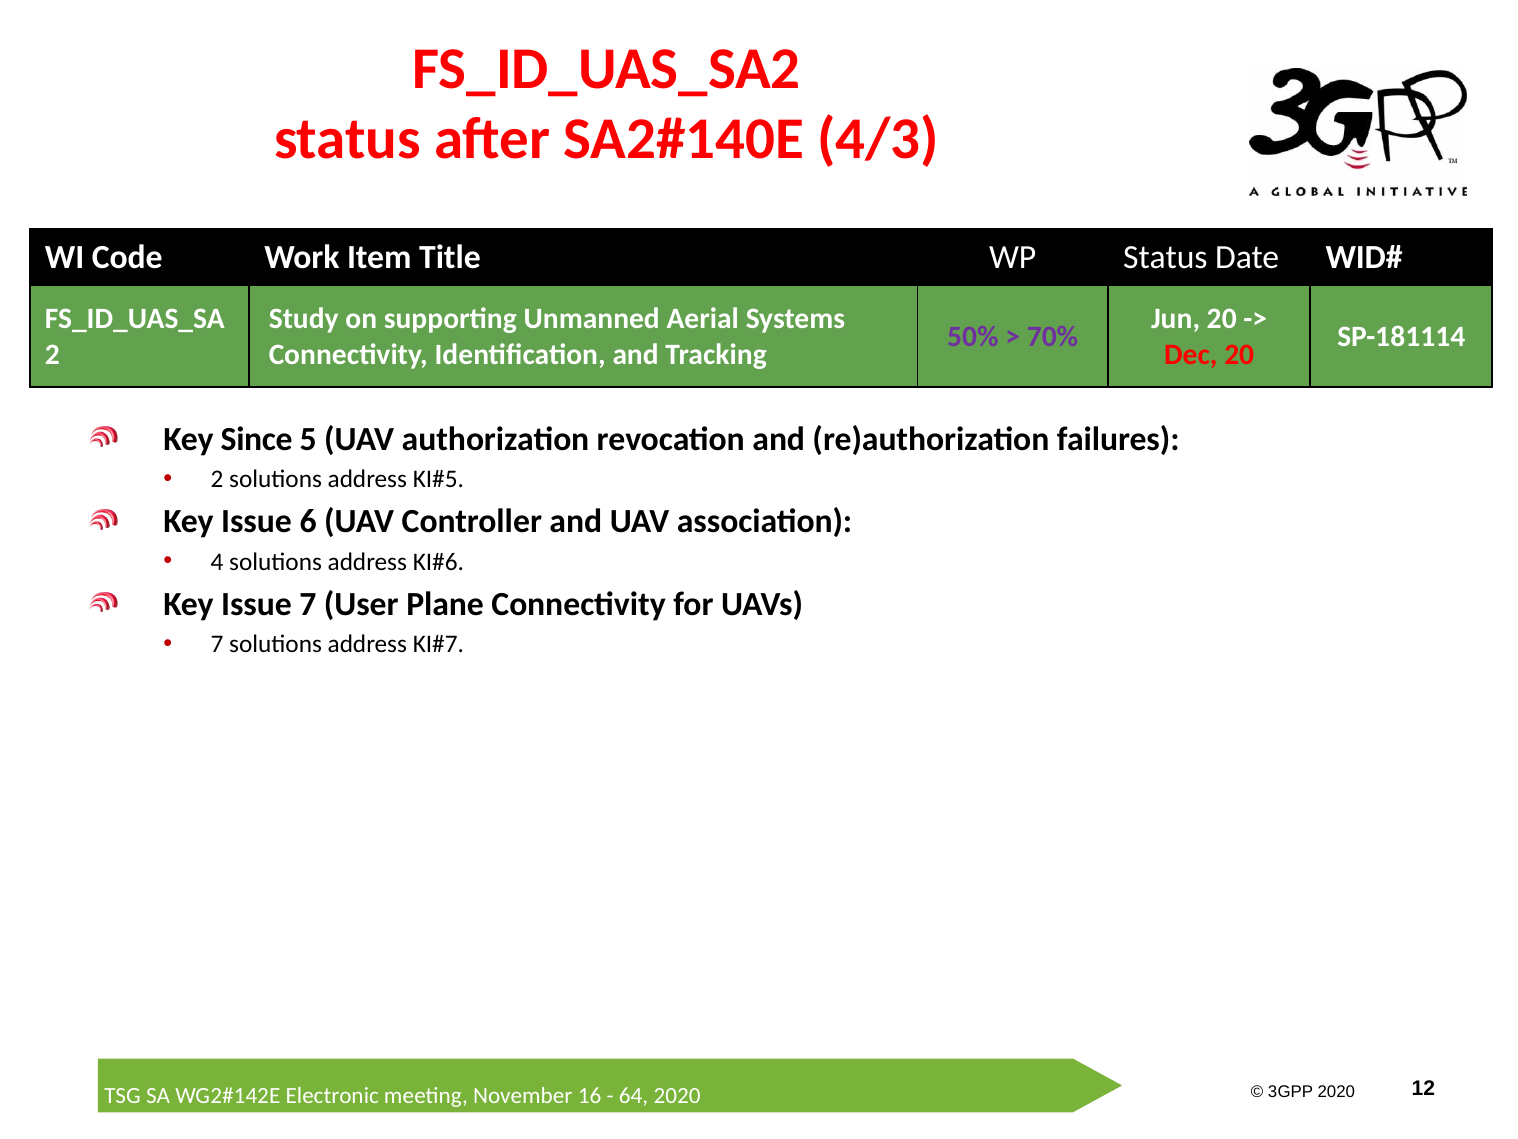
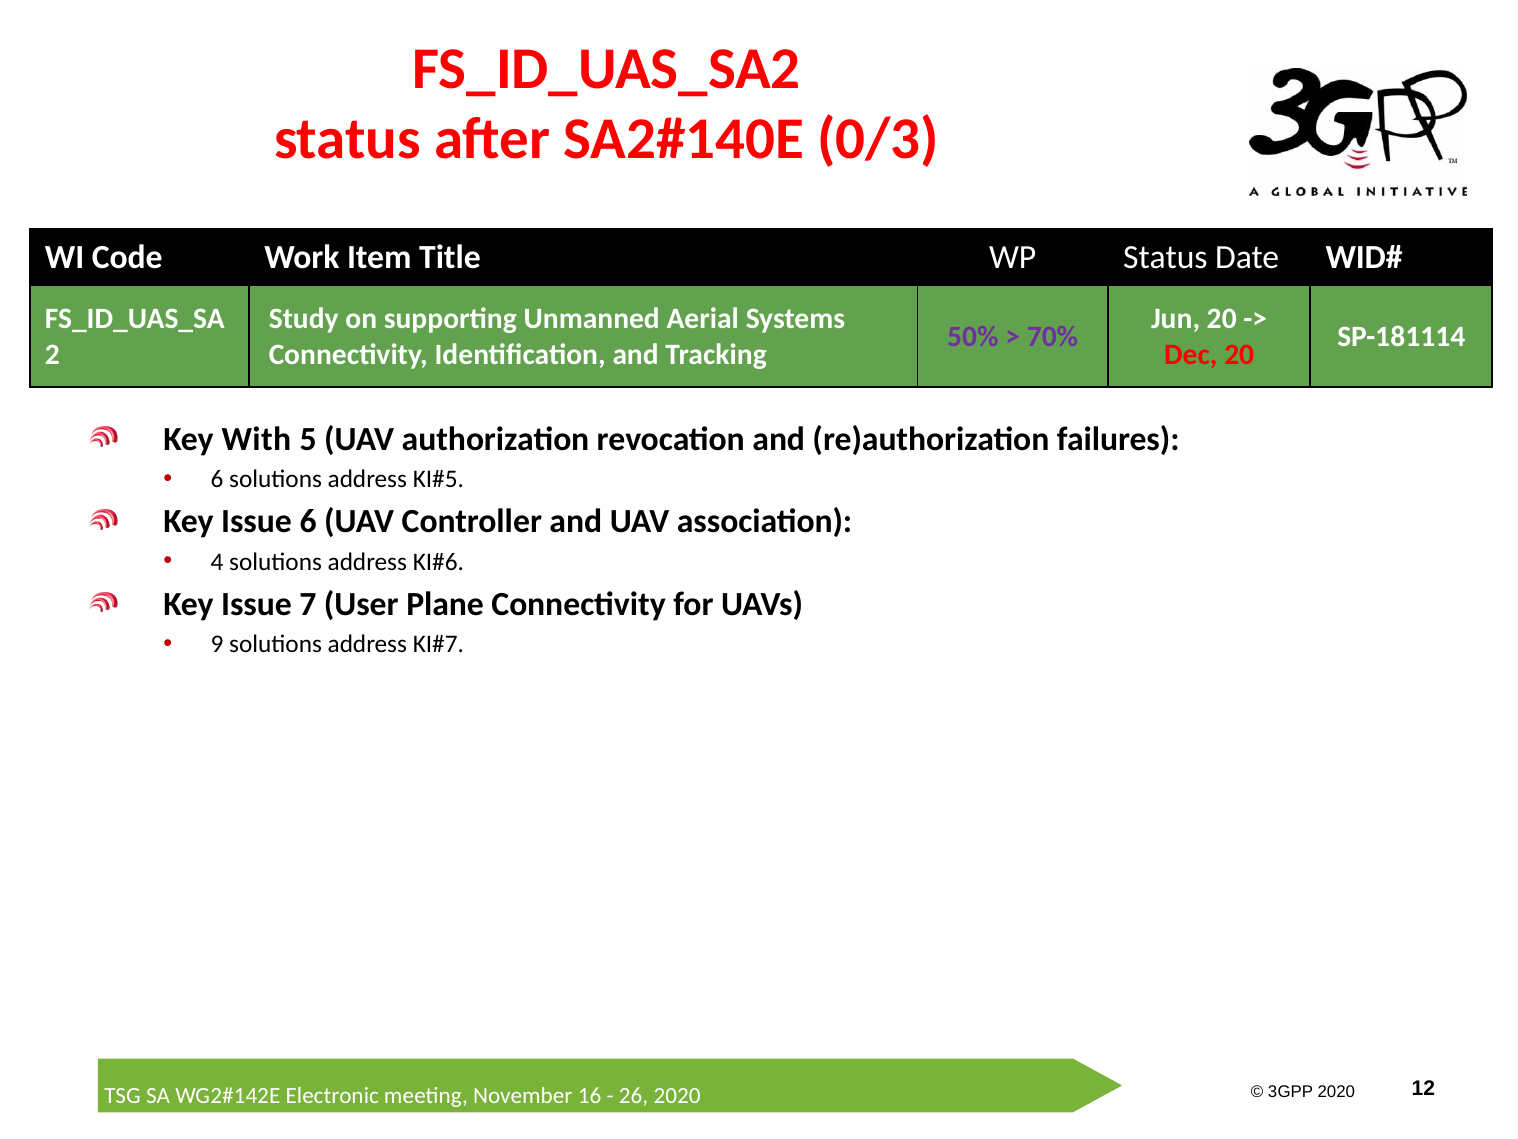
4/3: 4/3 -> 0/3 (878, 139)
Since: Since -> With (256, 439)
2: 2 -> 6 (217, 479)
7: 7 -> 9 (217, 644)
64: 64 -> 26 (634, 1096)
